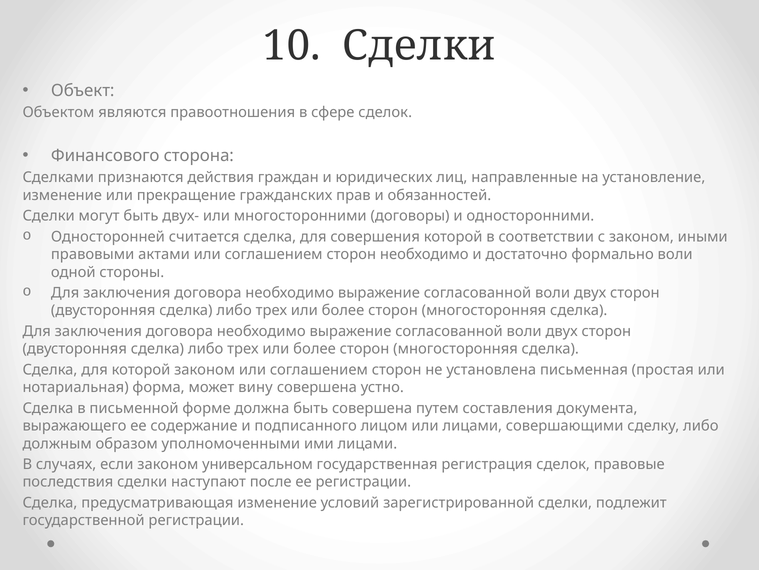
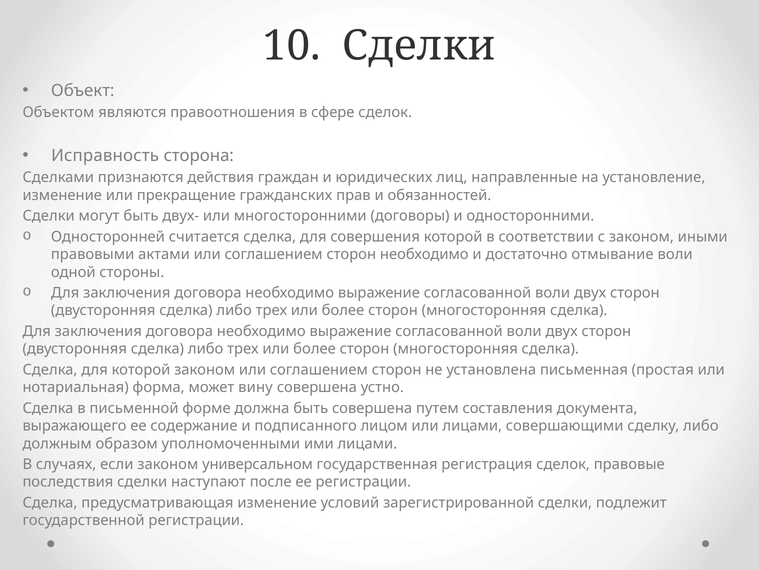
Финансового: Финансового -> Исправность (105, 155)
формально: формально -> отмывание (613, 254)
